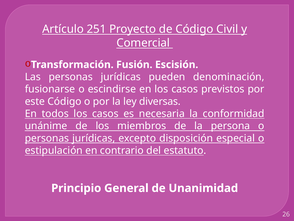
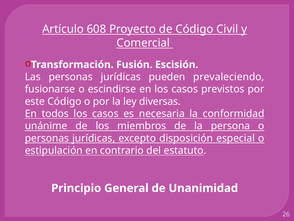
251: 251 -> 608 (96, 29)
denominación: denominación -> prevaleciendo (229, 77)
